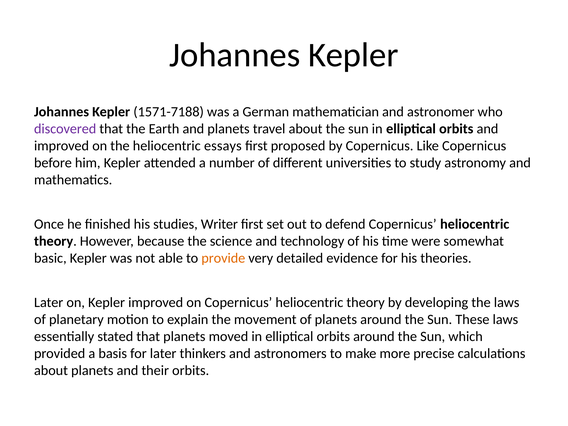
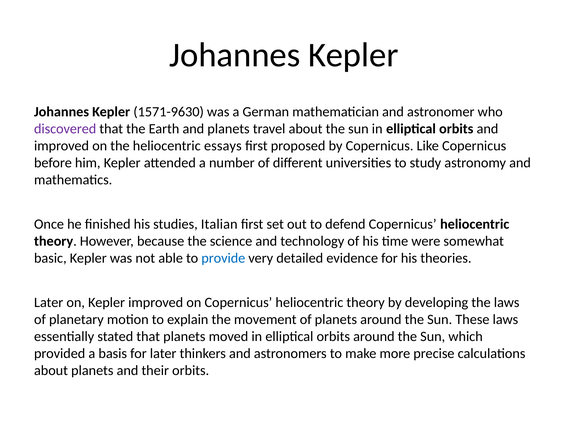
1571-7188: 1571-7188 -> 1571-9630 (169, 112)
Writer: Writer -> Italian (219, 224)
provide colour: orange -> blue (223, 258)
